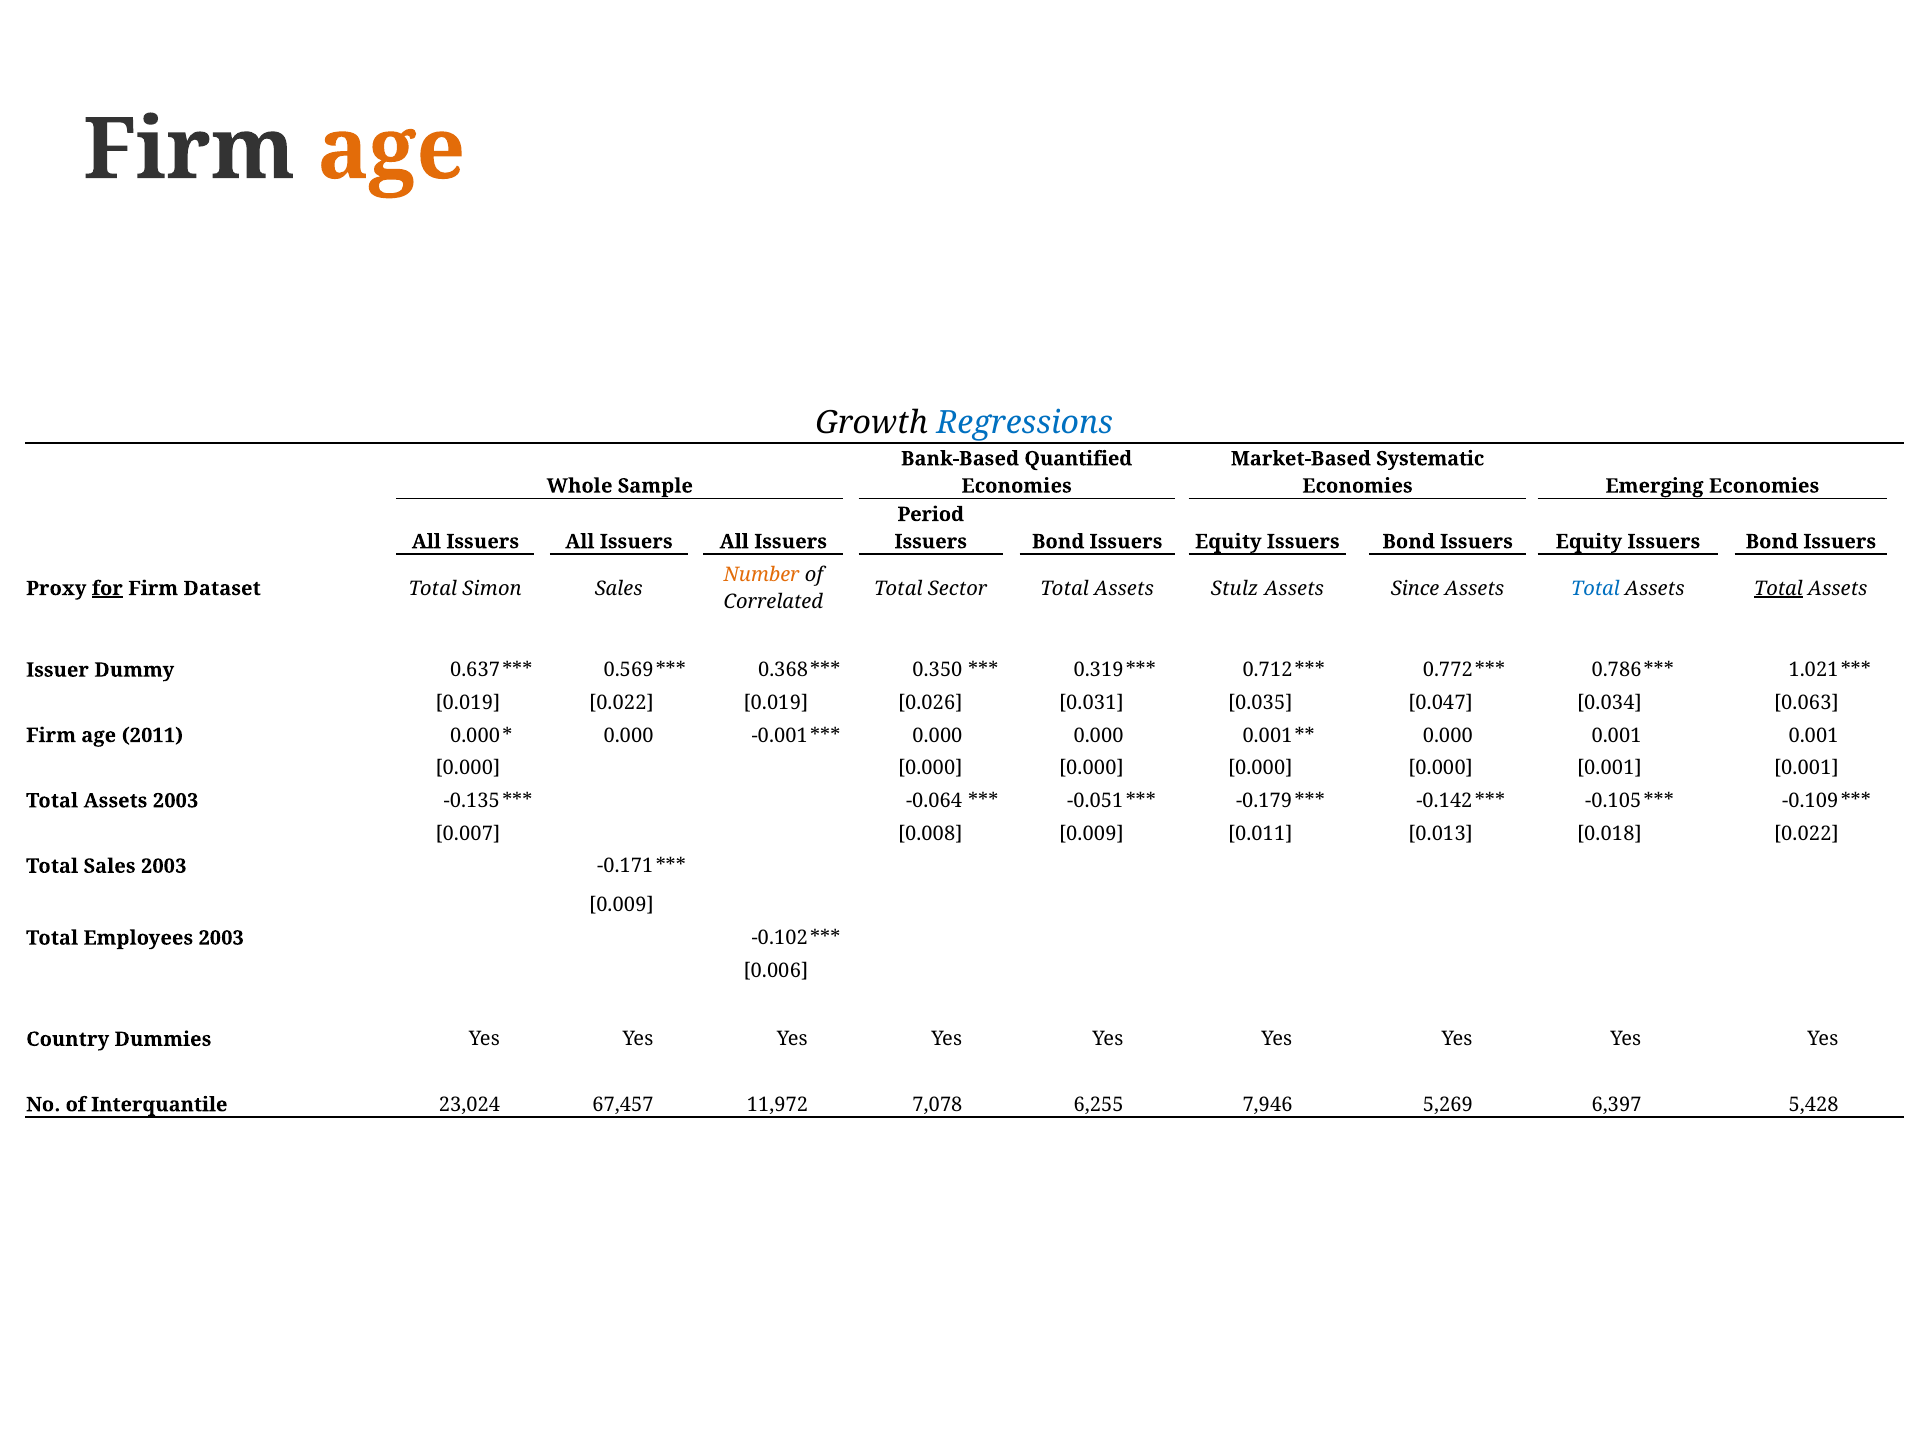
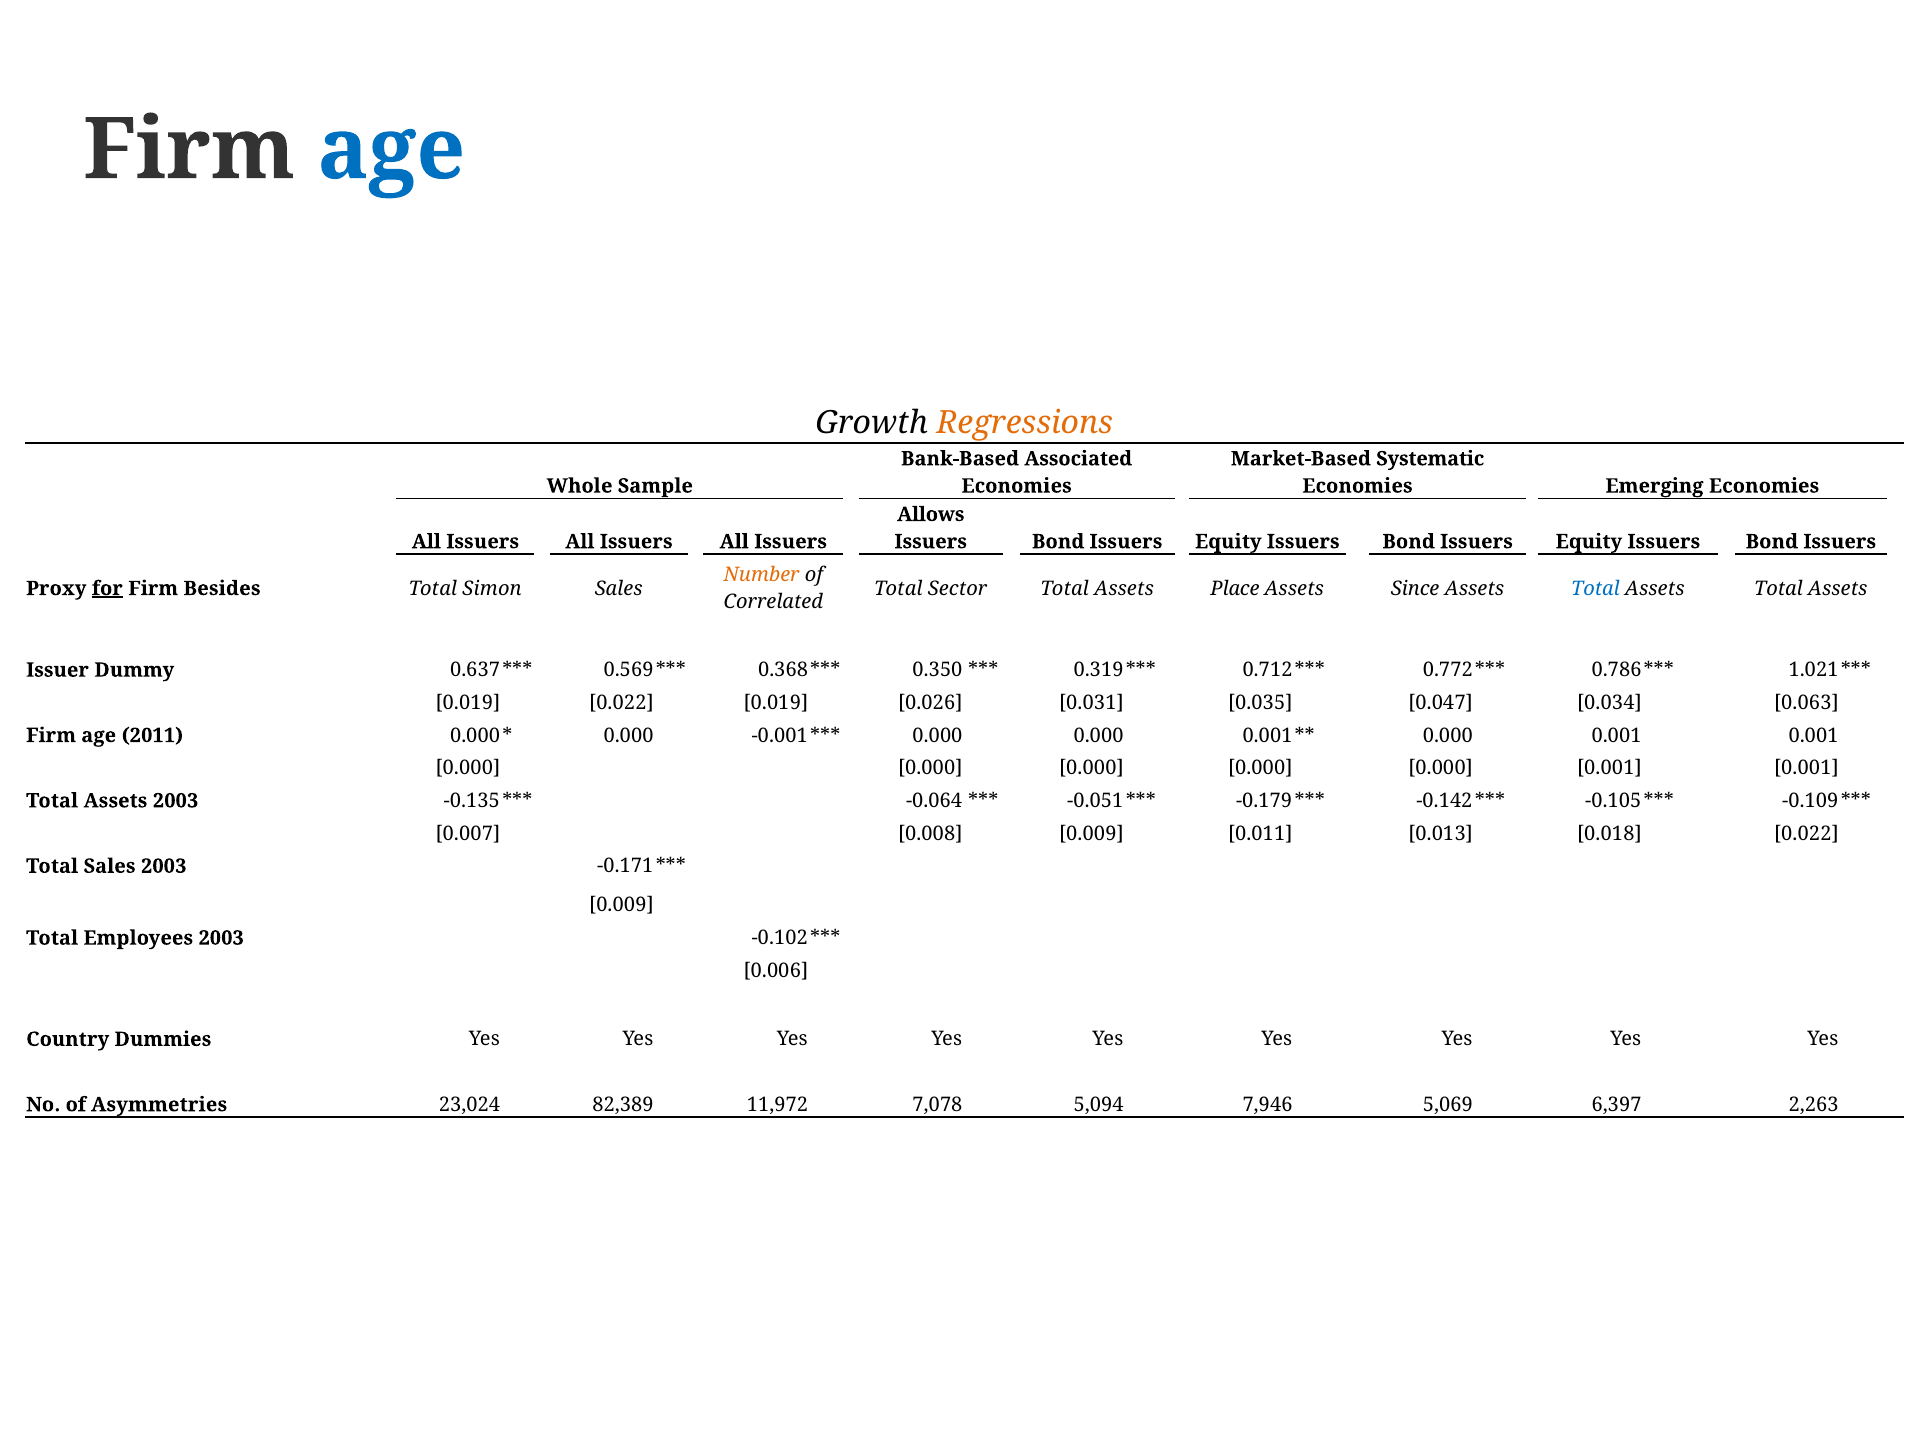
age colour: orange -> blue (391, 150)
Regressions colour: blue -> orange (1025, 423)
Quantified: Quantified -> Associated (1078, 459)
Period: Period -> Allows (931, 514)
Dataset: Dataset -> Besides (222, 588)
Stulz: Stulz -> Place (1235, 588)
Total underline: present -> none (1778, 588)
Interquantile: Interquantile -> Asymmetries (159, 1104)
67,457: 67,457 -> 82,389 (623, 1104)
6,255: 6,255 -> 5,094 (1099, 1104)
5,269: 5,269 -> 5,069 (1448, 1104)
5,428: 5,428 -> 2,263 (1814, 1104)
